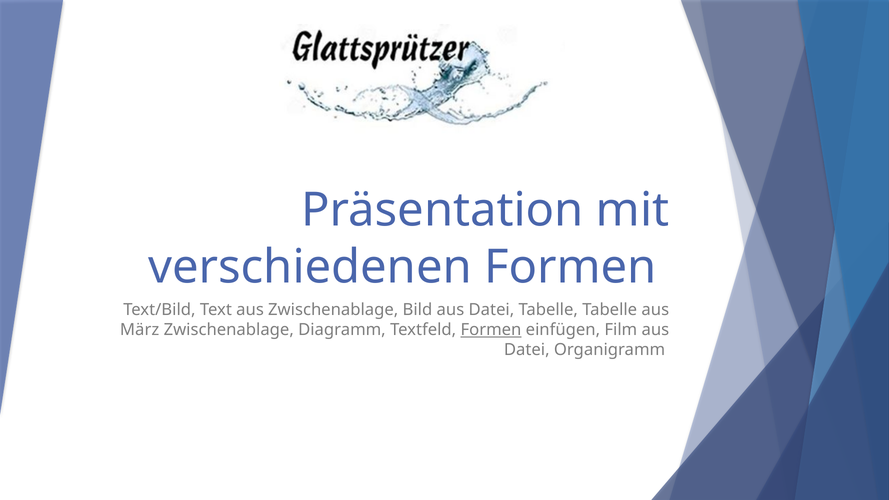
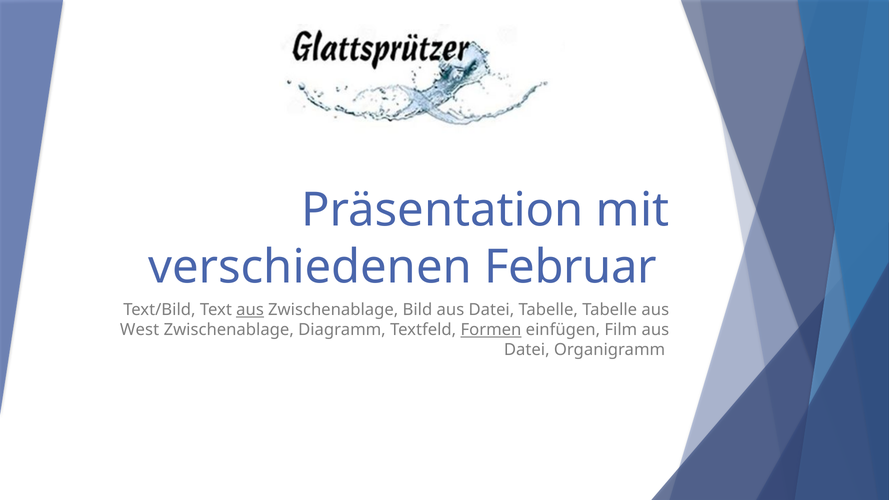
verschiedenen Formen: Formen -> Februar (571, 267)
aus underline: none -> present (250, 310)
März: März -> West (140, 330)
